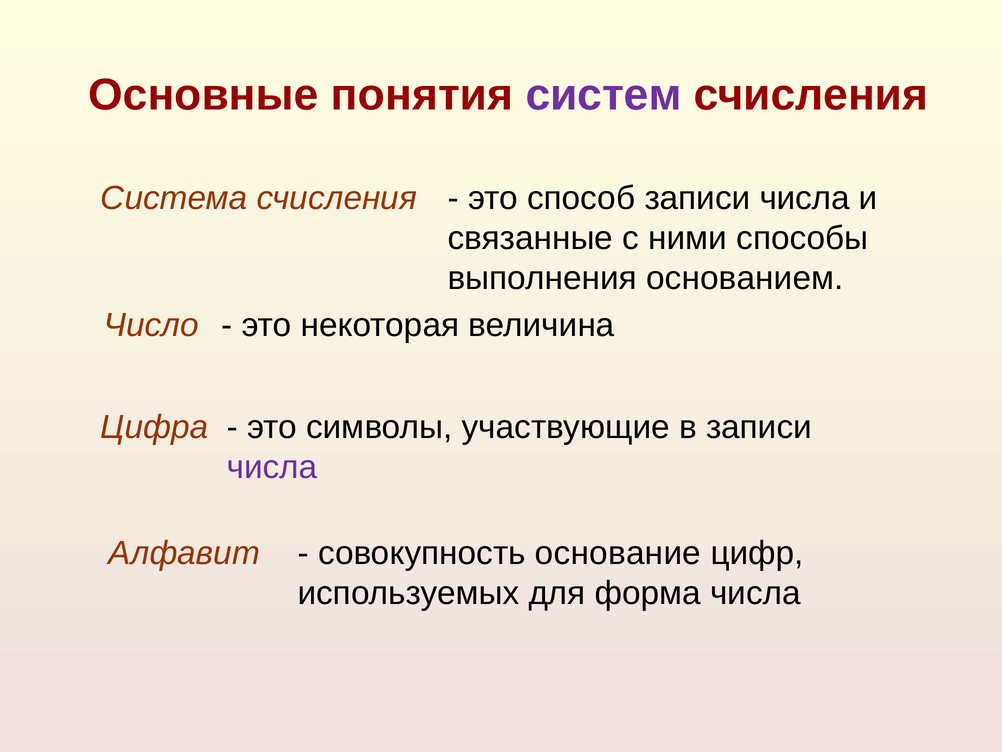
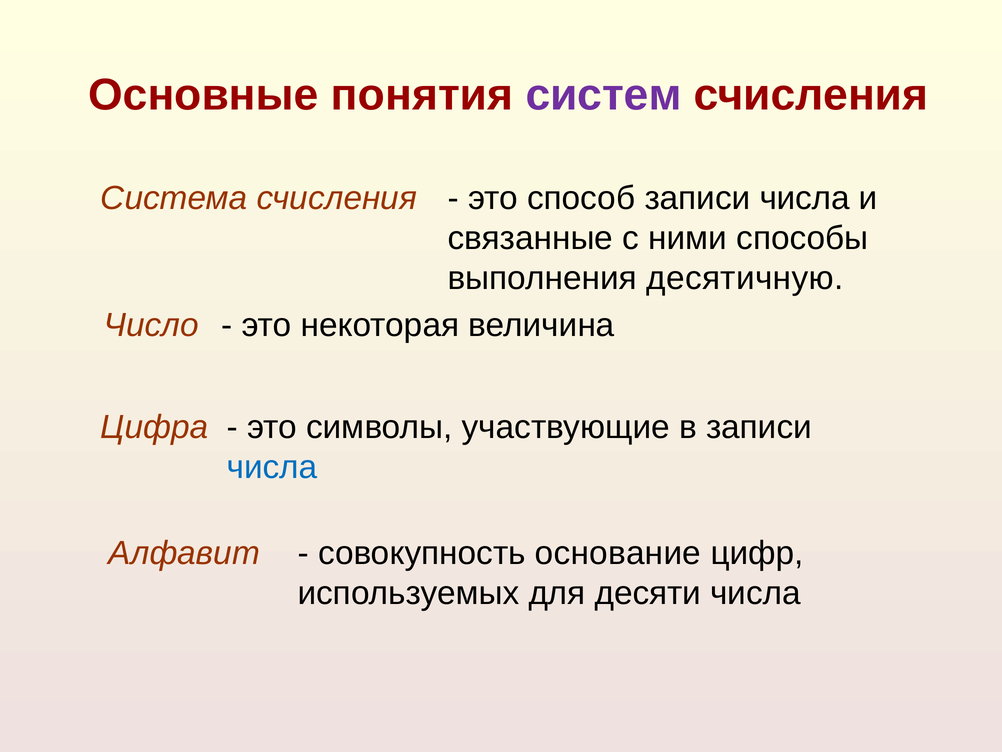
основанием: основанием -> десятичную (745, 278)
числа colour: purple -> blue (272, 467)
форма: форма -> десяти (648, 593)
